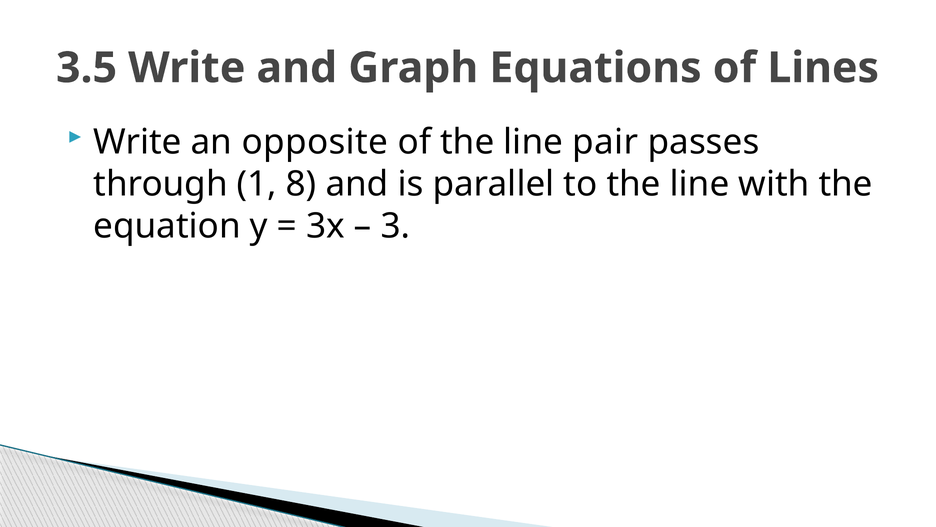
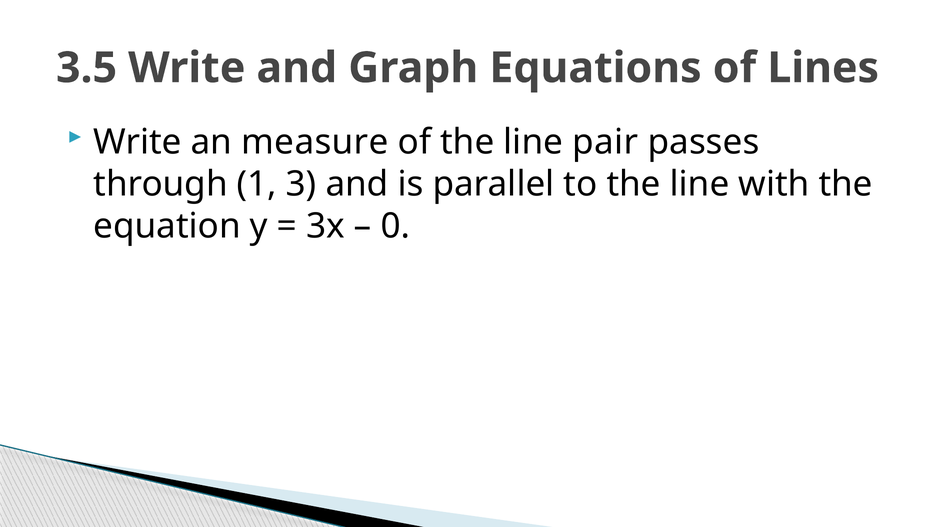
opposite: opposite -> measure (315, 142)
8: 8 -> 3 (301, 184)
3: 3 -> 0 (395, 226)
